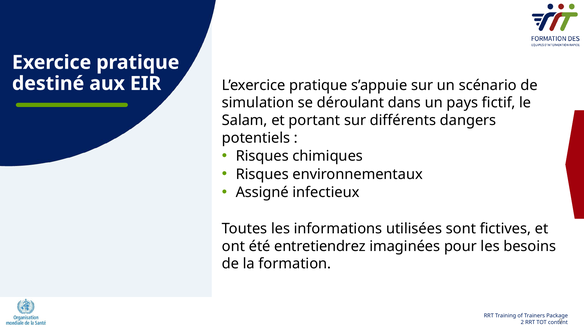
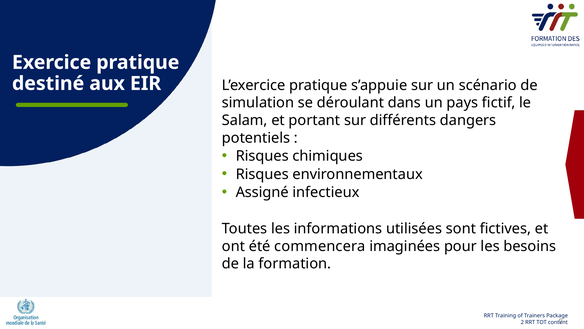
entretiendrez: entretiendrez -> commencera (320, 246)
